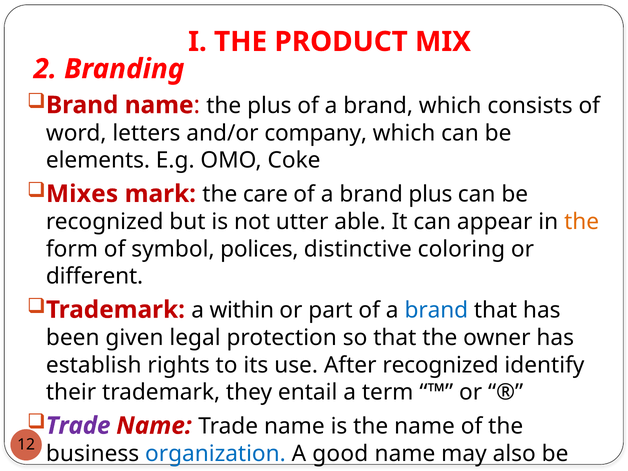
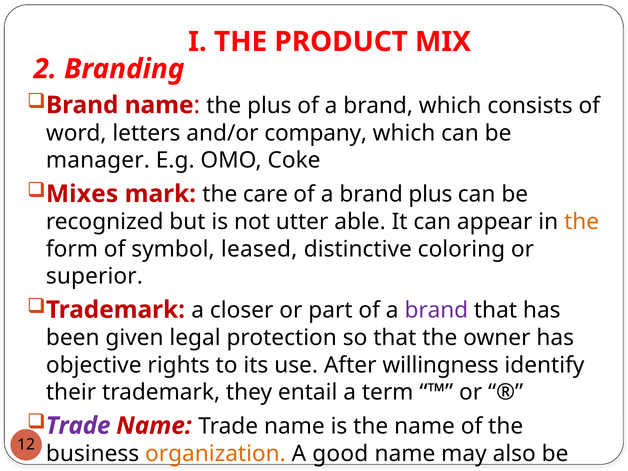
elements: elements -> manager (98, 160)
polices: polices -> leased (259, 249)
different: different -> superior (94, 276)
within: within -> closer (242, 310)
brand colour: blue -> purple (436, 310)
establish: establish -> objective (94, 365)
After recognized: recognized -> willingness (441, 365)
organization colour: blue -> orange (215, 454)
